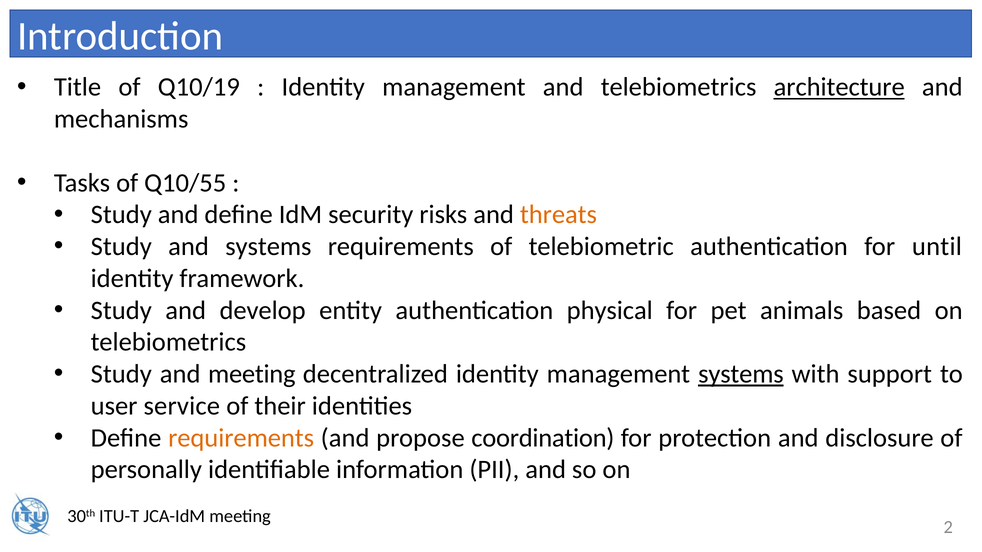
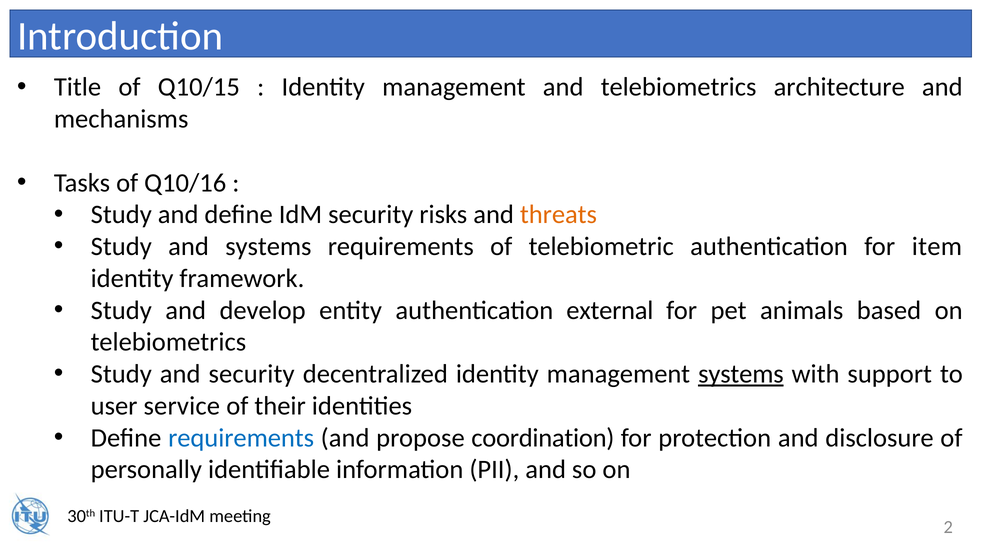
Q10/19: Q10/19 -> Q10/15 (199, 87)
architecture underline: present -> none (839, 87)
Q10/55: Q10/55 -> Q10/16 (185, 183)
until: until -> item (937, 247)
physical: physical -> external (610, 311)
and meeting: meeting -> security (252, 374)
requirements colour: orange -> blue (241, 438)
